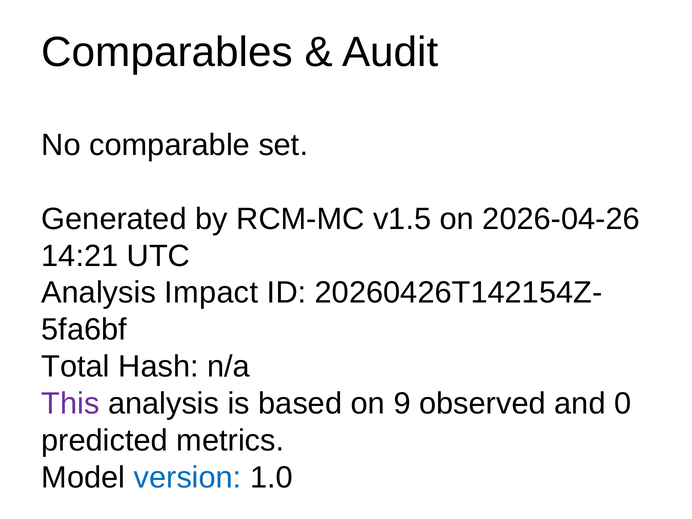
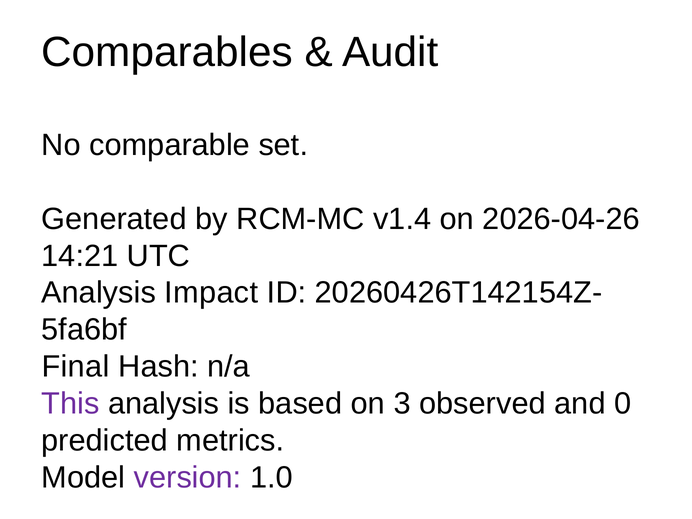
v1.5: v1.5 -> v1.4 (402, 219)
Total: Total -> Final (75, 367)
9: 9 -> 3 (402, 404)
version colour: blue -> purple (188, 477)
